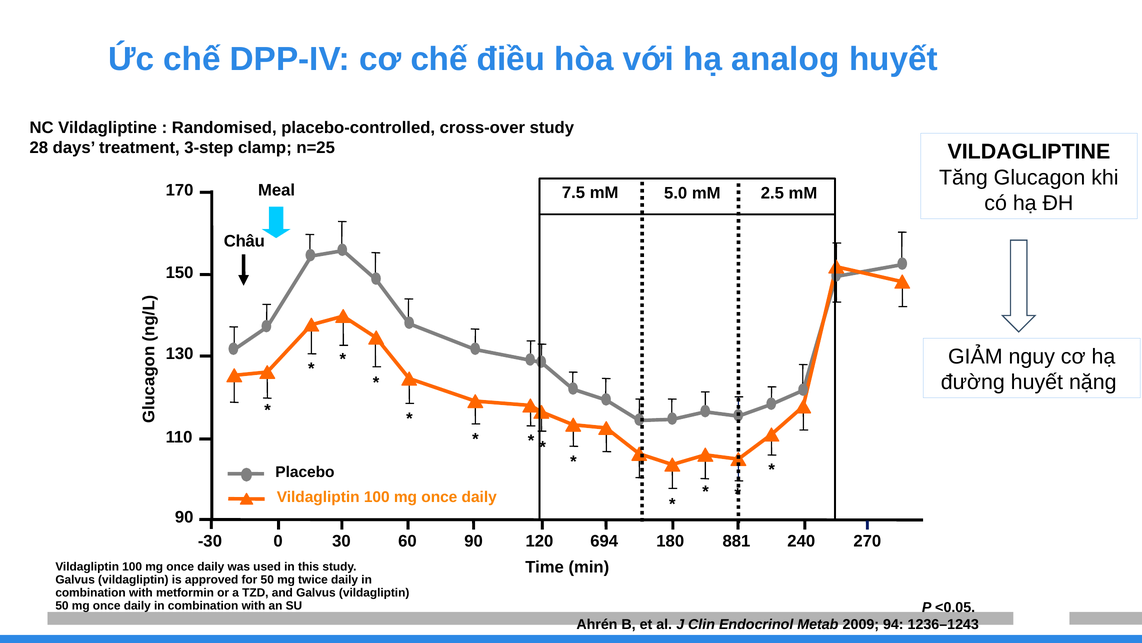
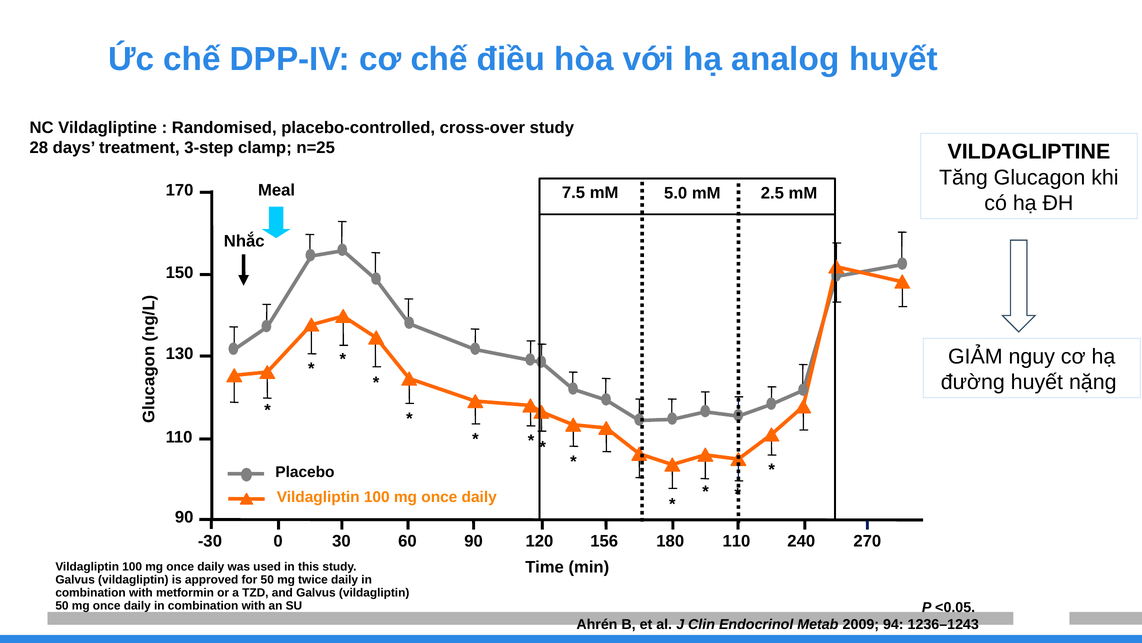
Châu: Châu -> Nhắc (244, 241)
694: 694 -> 156 (604, 541)
180 881: 881 -> 110 (736, 541)
